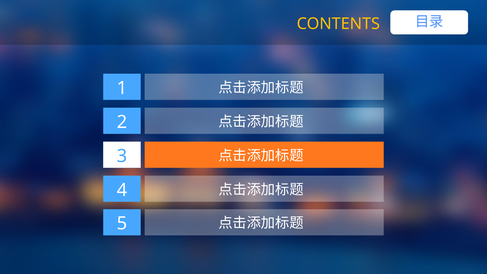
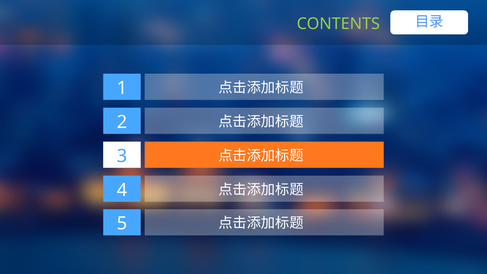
CONTENTS colour: yellow -> light green (338, 24)
